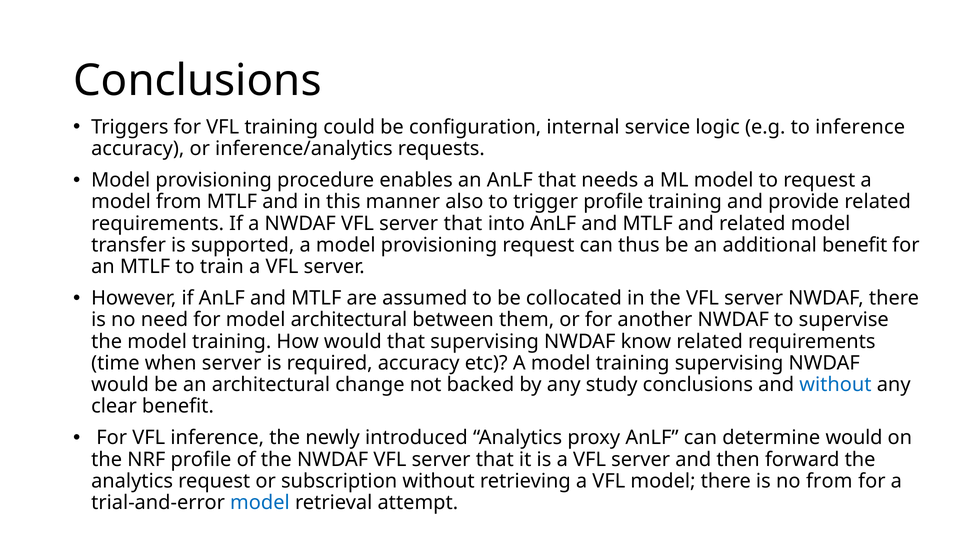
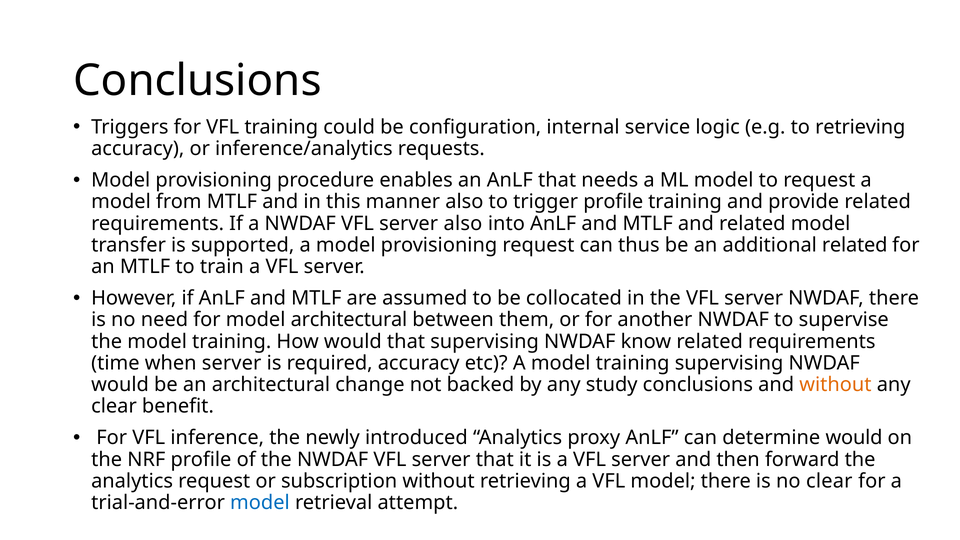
to inference: inference -> retrieving (860, 127)
that: that -> also (463, 223)
additional benefit: benefit -> related (855, 245)
without colour: blue -> orange (835, 385)
no from: from -> clear (829, 481)
